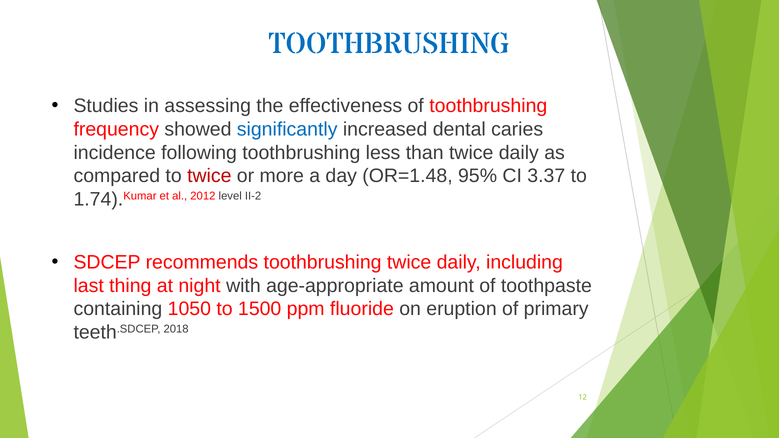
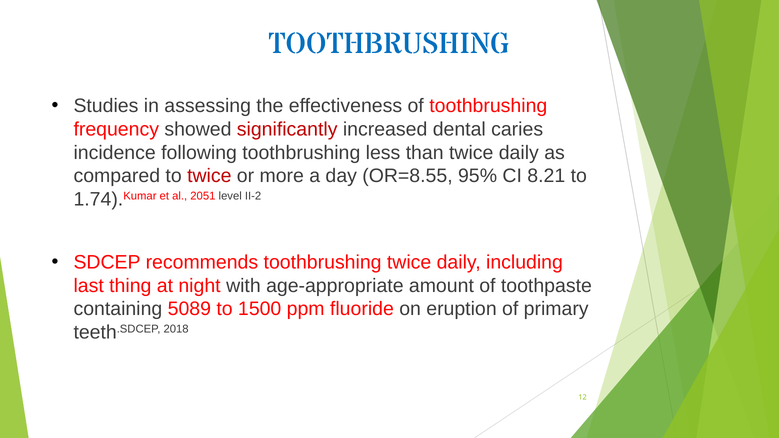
significantly colour: blue -> red (287, 129)
OR=1.48: OR=1.48 -> OR=8.55 (407, 176)
3.37: 3.37 -> 8.21 (546, 176)
2012: 2012 -> 2051 (203, 196)
1050: 1050 -> 5089 (189, 309)
